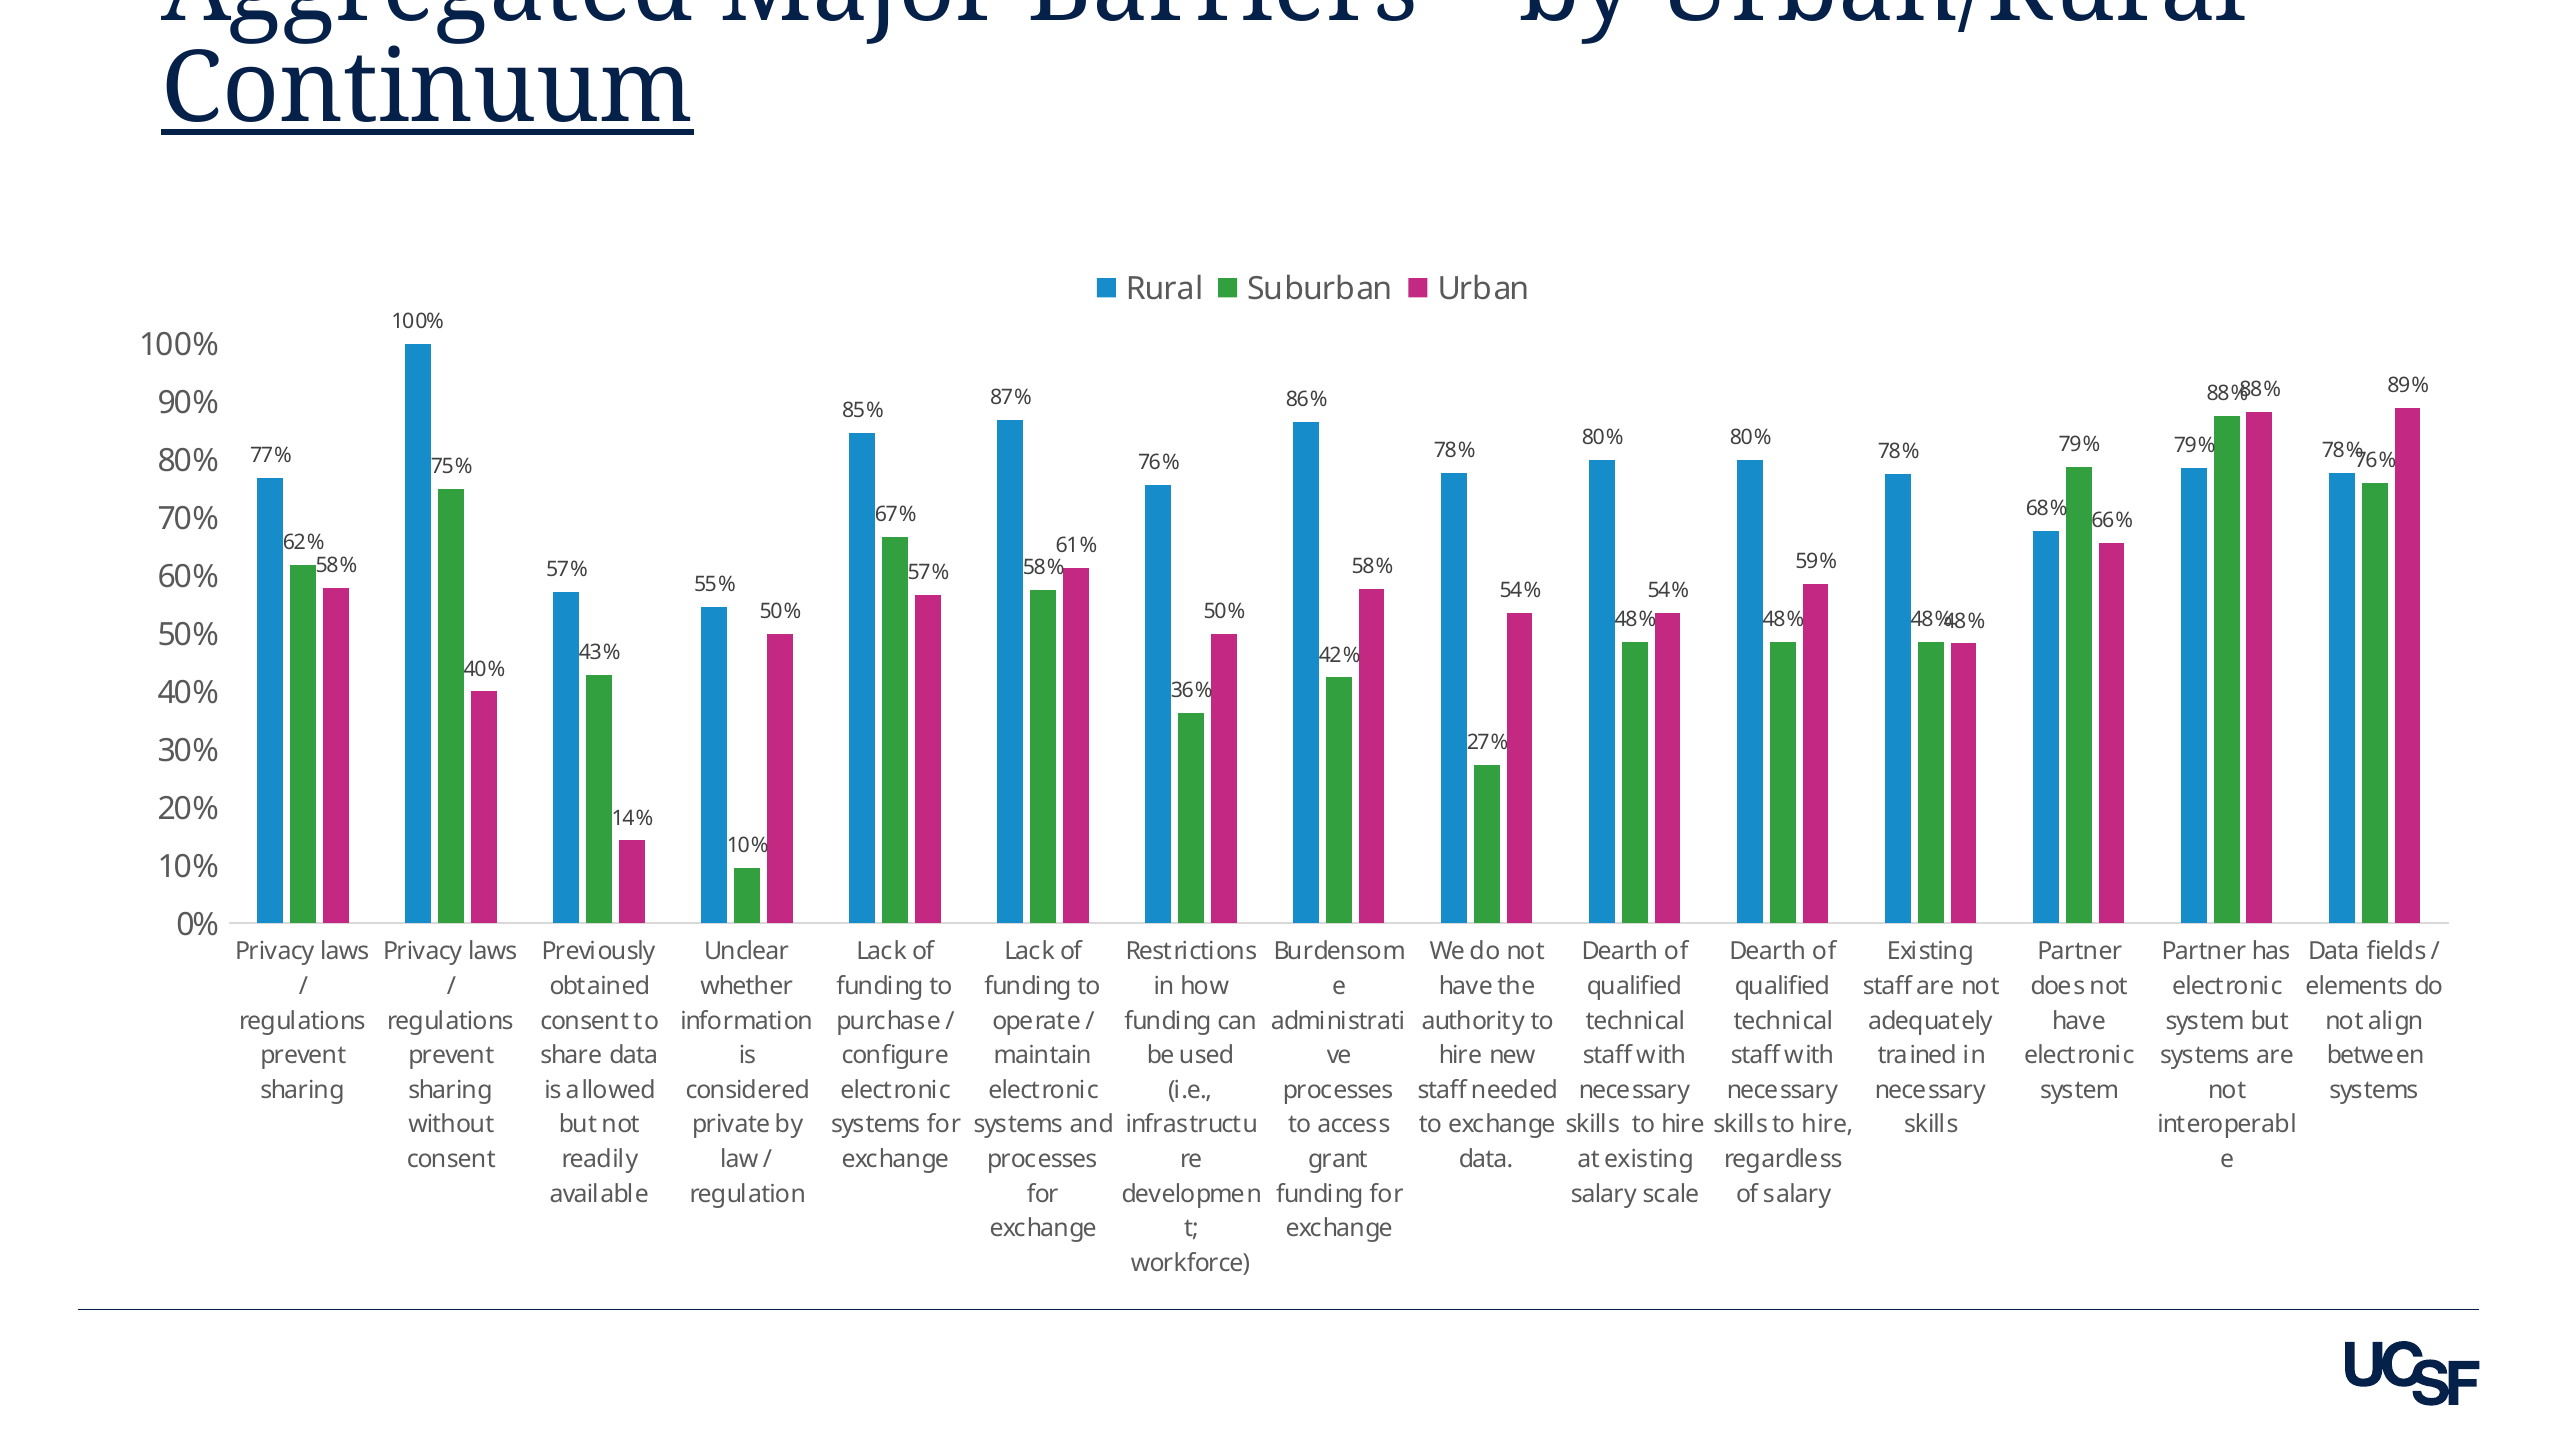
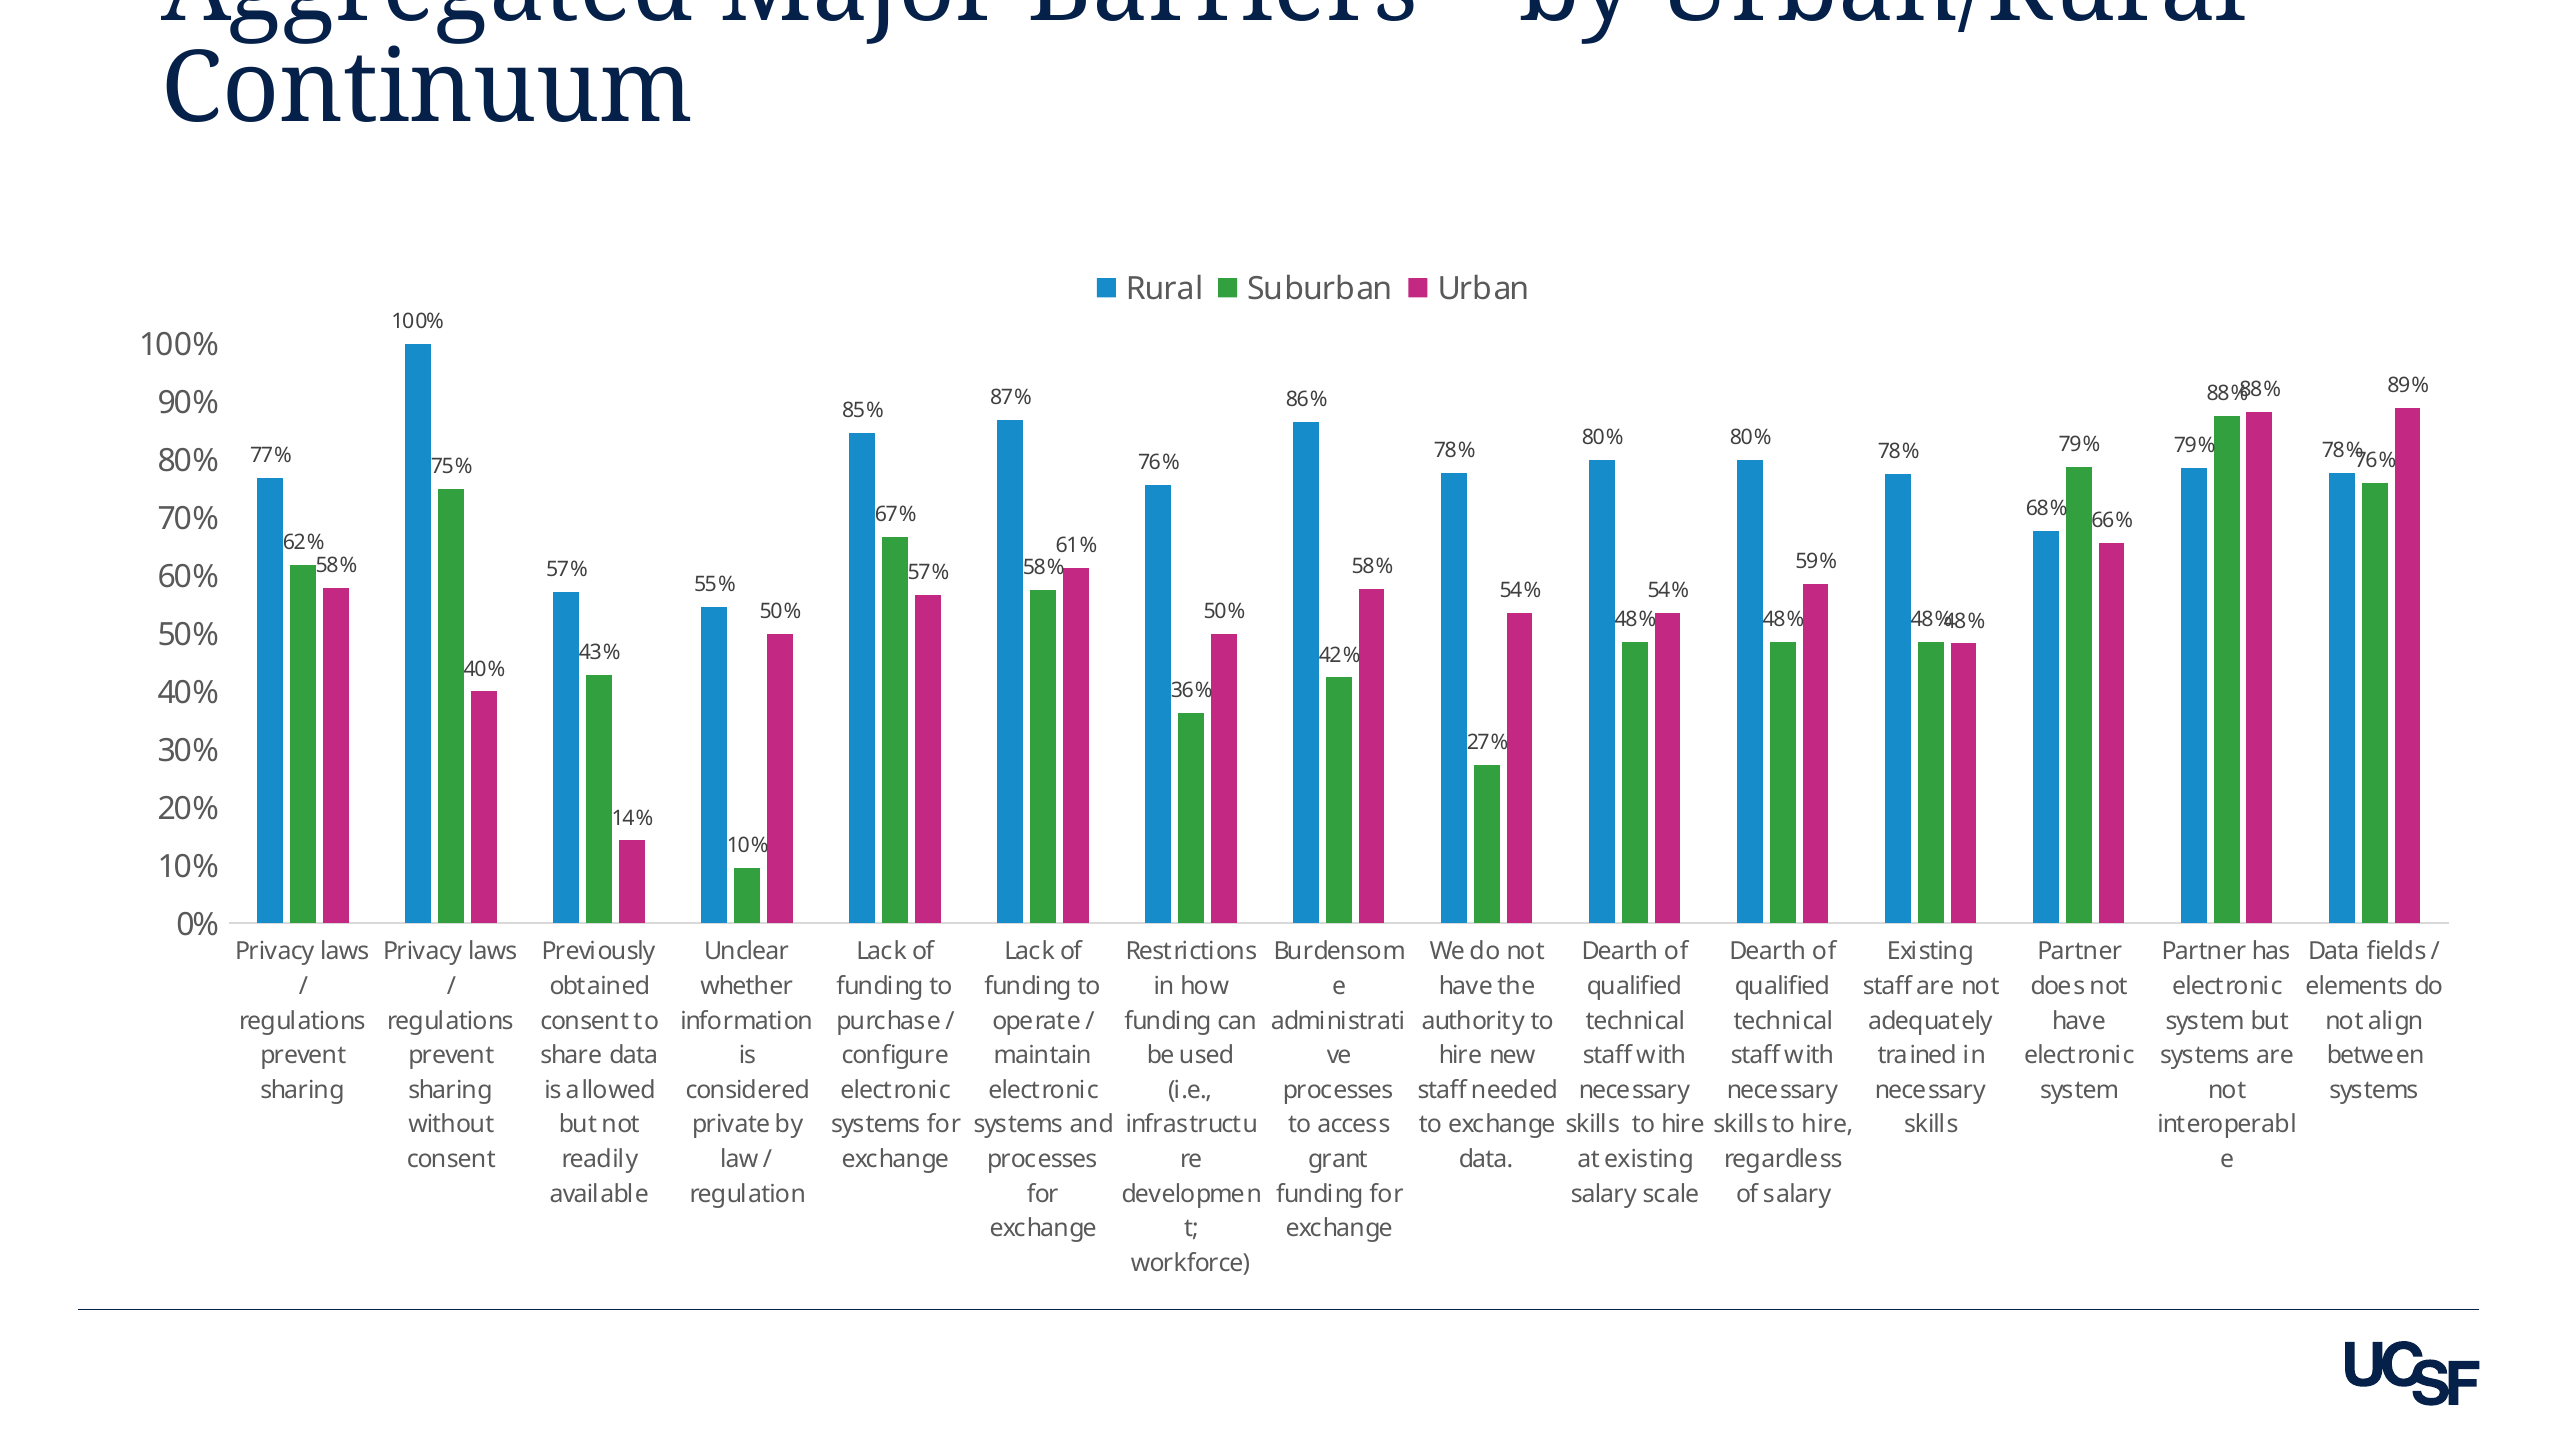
Continuum underline: present -> none (427, 89)
